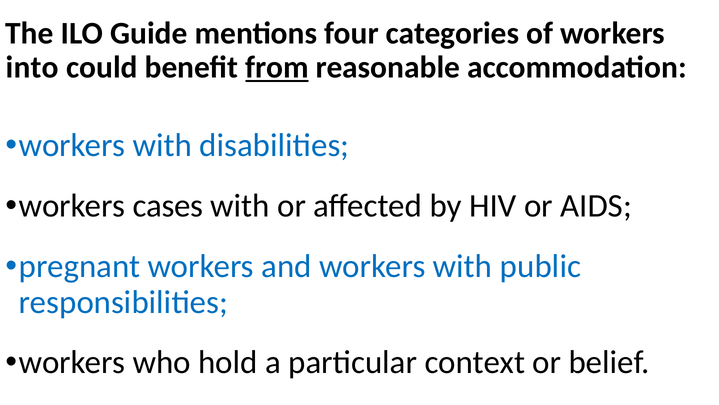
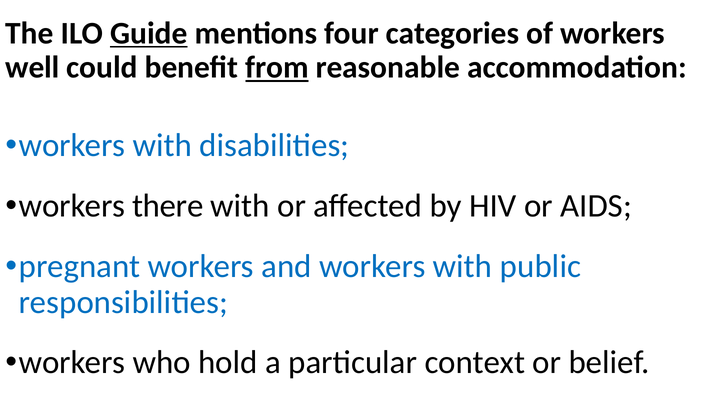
Guide underline: none -> present (149, 33)
into: into -> well (32, 67)
cases: cases -> there (168, 206)
